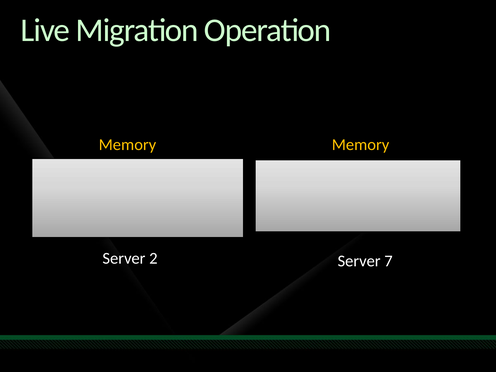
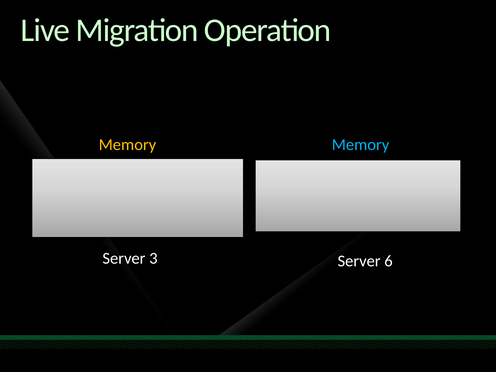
Memory colour: yellow -> light blue (361, 145)
2: 2 -> 3 (153, 258)
7: 7 -> 6 (388, 261)
